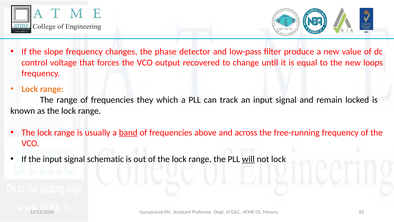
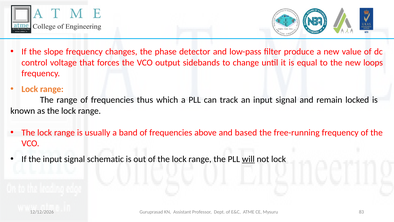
recovered: recovered -> sidebands (201, 62)
they: they -> thus (145, 100)
band underline: present -> none (128, 132)
across: across -> based (246, 132)
